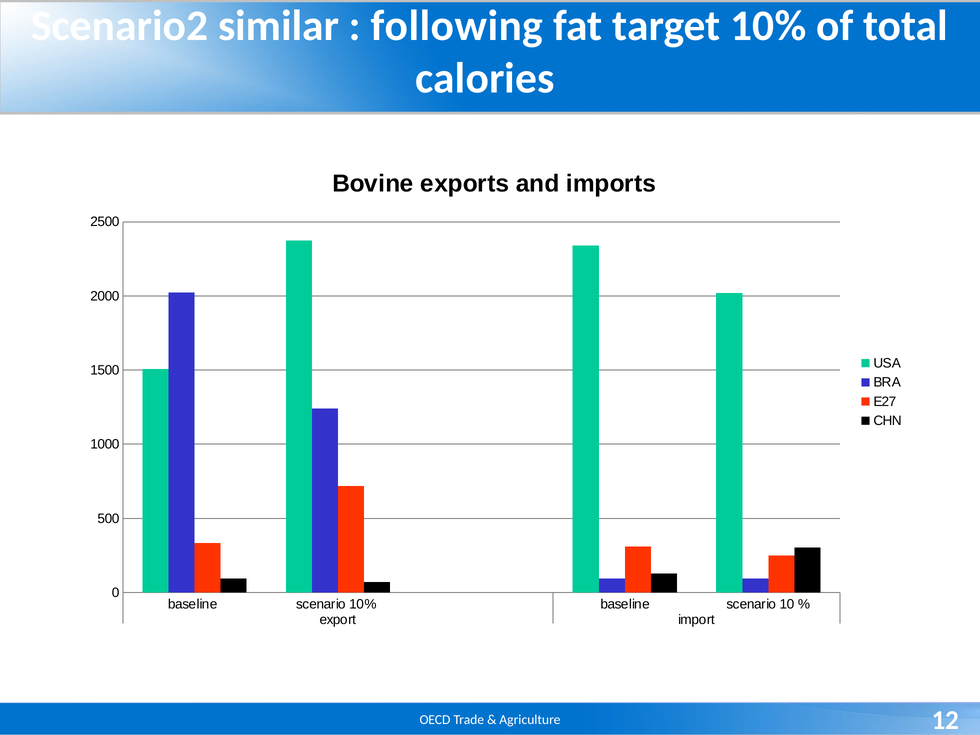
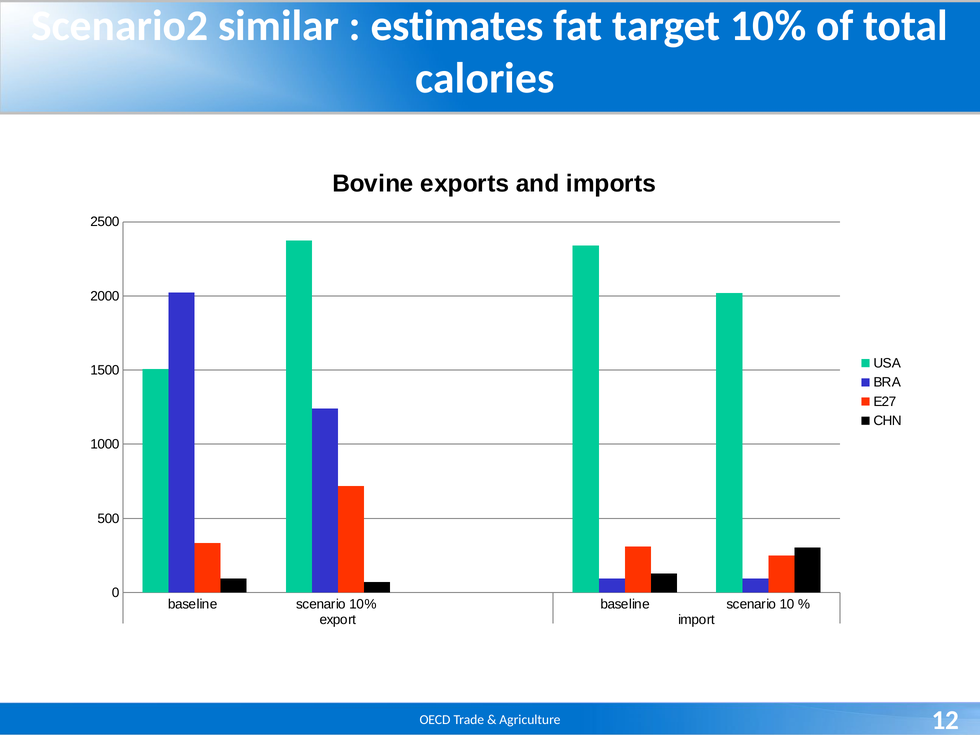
following: following -> estimates (457, 26)
